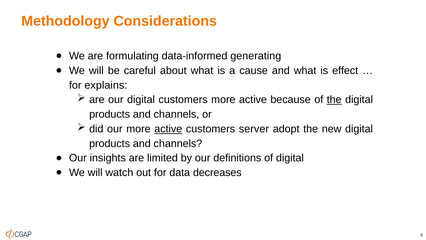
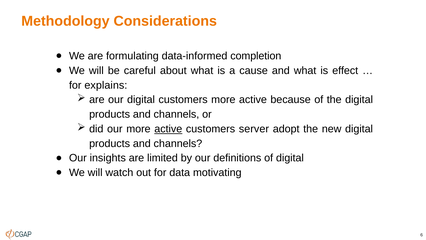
generating: generating -> completion (256, 56)
the underline: present -> none (334, 100)
decreases: decreases -> motivating (217, 172)
